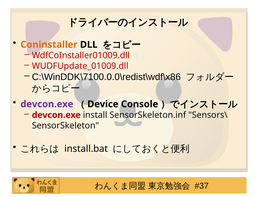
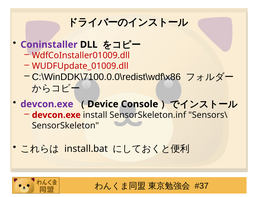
Coninstaller colour: orange -> purple (49, 44)
